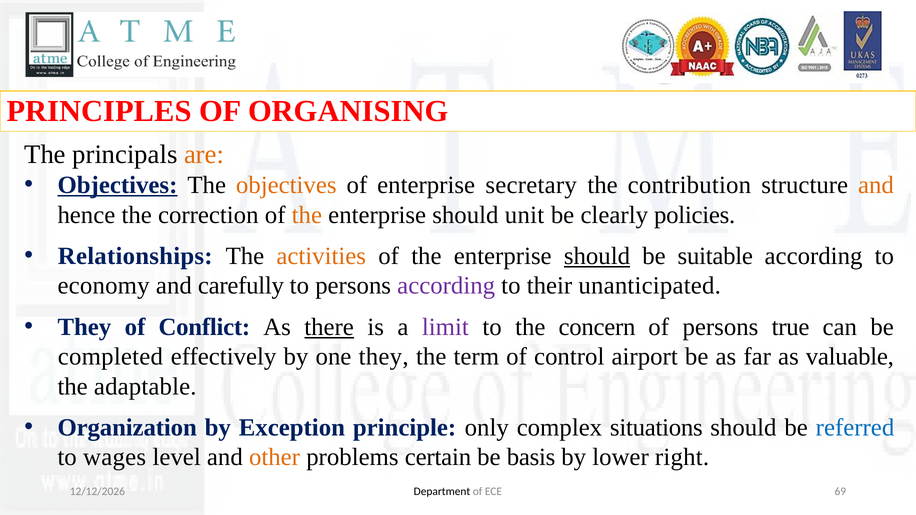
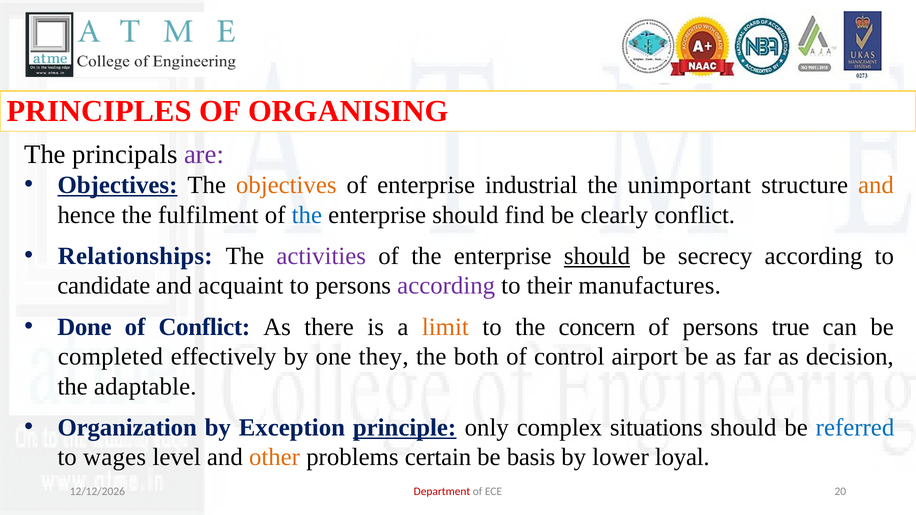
are colour: orange -> purple (204, 154)
secretary: secretary -> industrial (531, 185)
contribution: contribution -> unimportant (689, 185)
correction: correction -> fulfilment (208, 215)
the colour: orange -> blue (307, 215)
unit: unit -> find (525, 215)
clearly policies: policies -> conflict (695, 215)
activities colour: orange -> purple (321, 256)
suitable: suitable -> secrecy (715, 256)
economy: economy -> candidate (104, 286)
carefully: carefully -> acquaint (241, 286)
unanticipated: unanticipated -> manufactures (650, 286)
They: They -> Done (84, 327)
there underline: present -> none (329, 327)
limit colour: purple -> orange (445, 327)
term: term -> both (476, 357)
valuable: valuable -> decision (850, 357)
principle underline: none -> present (405, 428)
right: right -> loyal (682, 458)
Department colour: black -> red (442, 492)
69: 69 -> 20 (840, 492)
